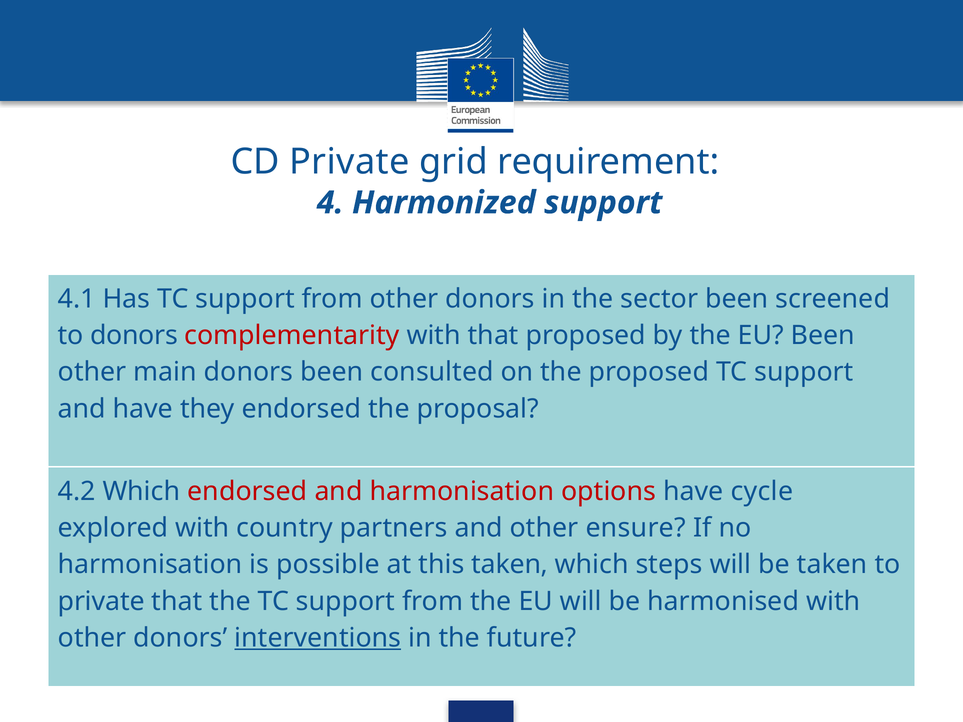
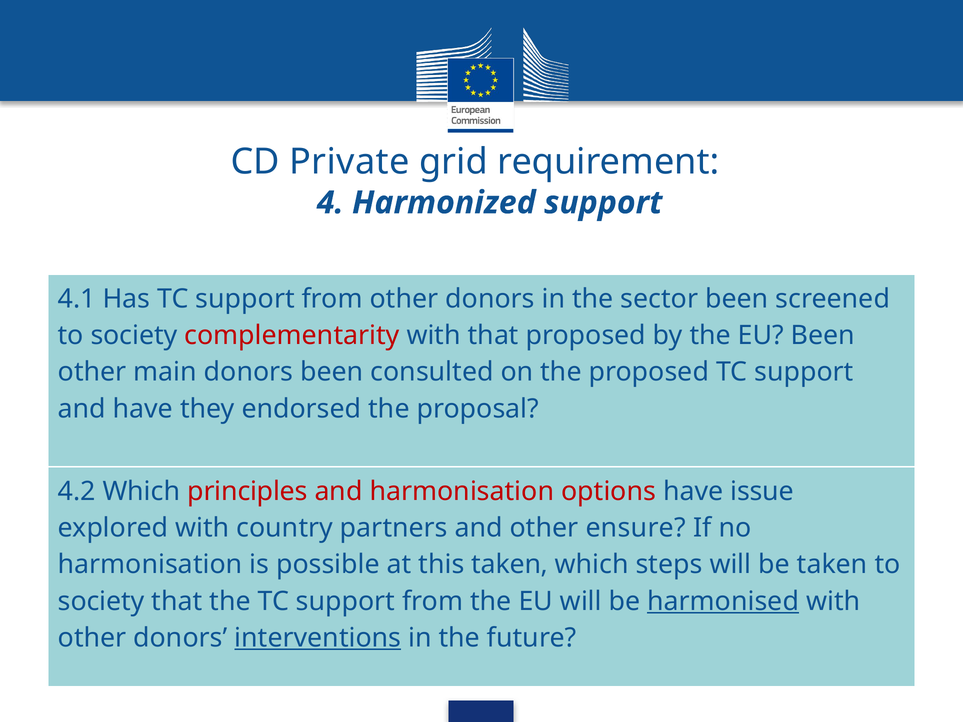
donors: donors -> society (134, 336)
Which endorsed: endorsed -> principles (247, 492)
cycle: cycle -> issue (762, 492)
private: private -> society (101, 601)
harmonised underline: none -> present (723, 601)
